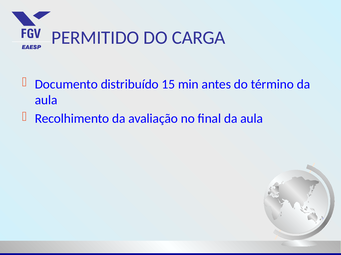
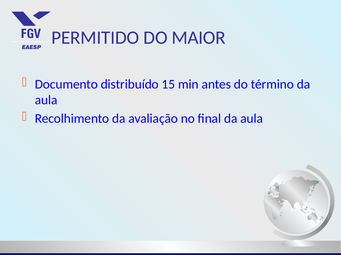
CARGA: CARGA -> MAIOR (199, 38)
